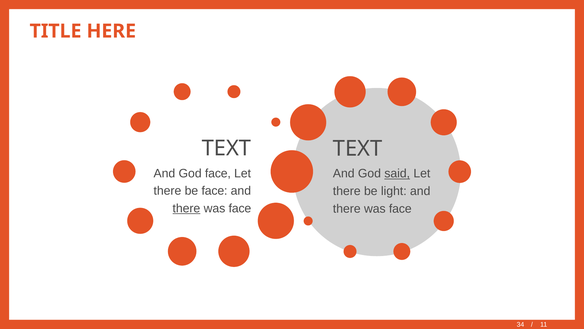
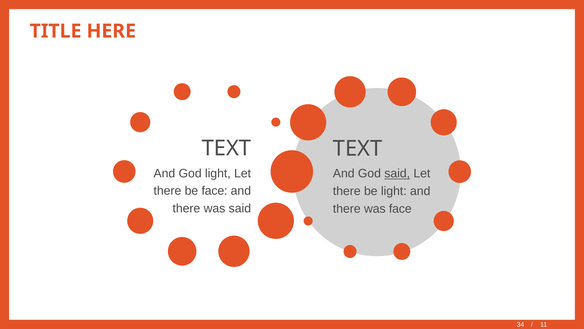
God face: face -> light (218, 173)
there underline: present -> none (186, 208)
face: face -> said (240, 208)
